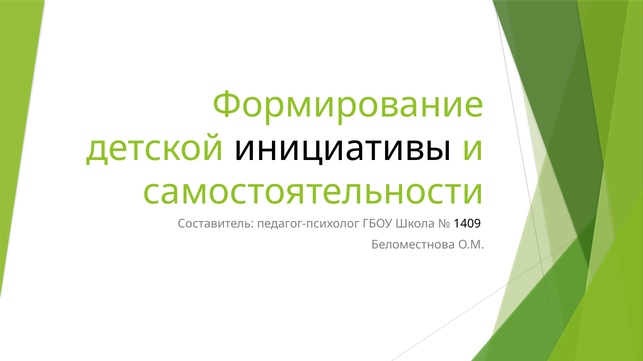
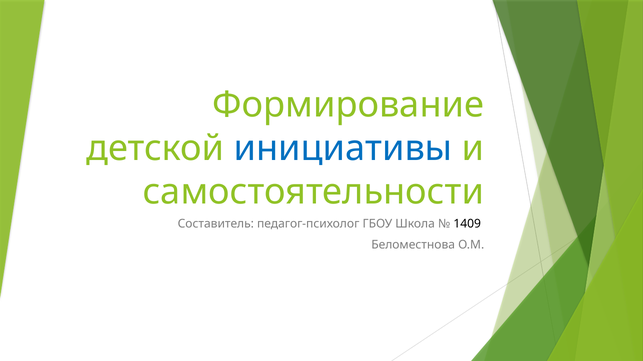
инициативы colour: black -> blue (343, 149)
